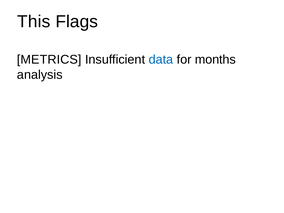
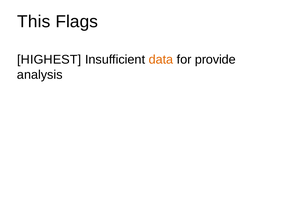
METRICS: METRICS -> HIGHEST (49, 60)
data colour: blue -> orange (161, 60)
months: months -> provide (215, 60)
